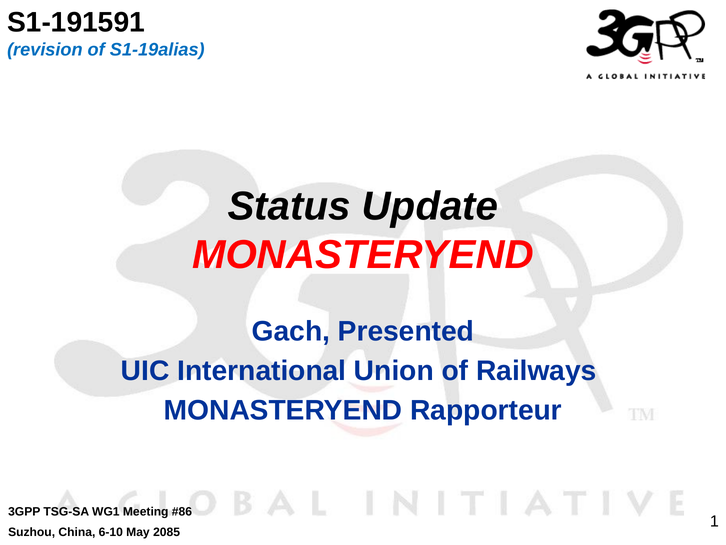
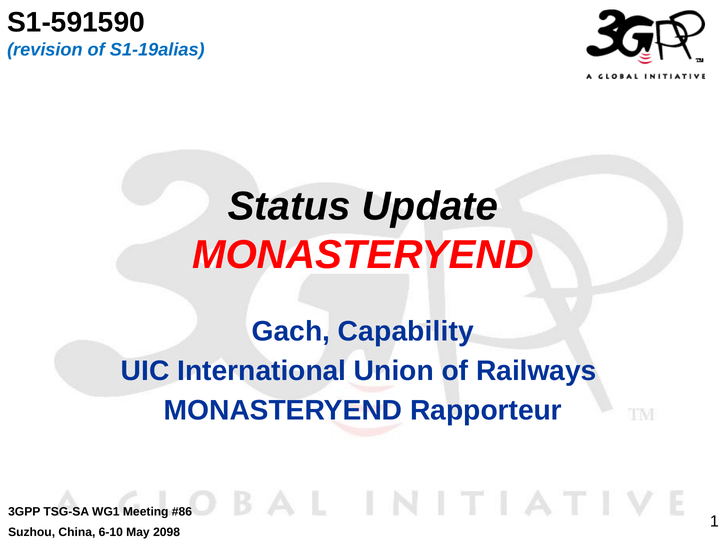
S1-191591: S1-191591 -> S1-591590 (76, 22)
Presented: Presented -> Capability (406, 331)
2085: 2085 -> 2098 (167, 532)
